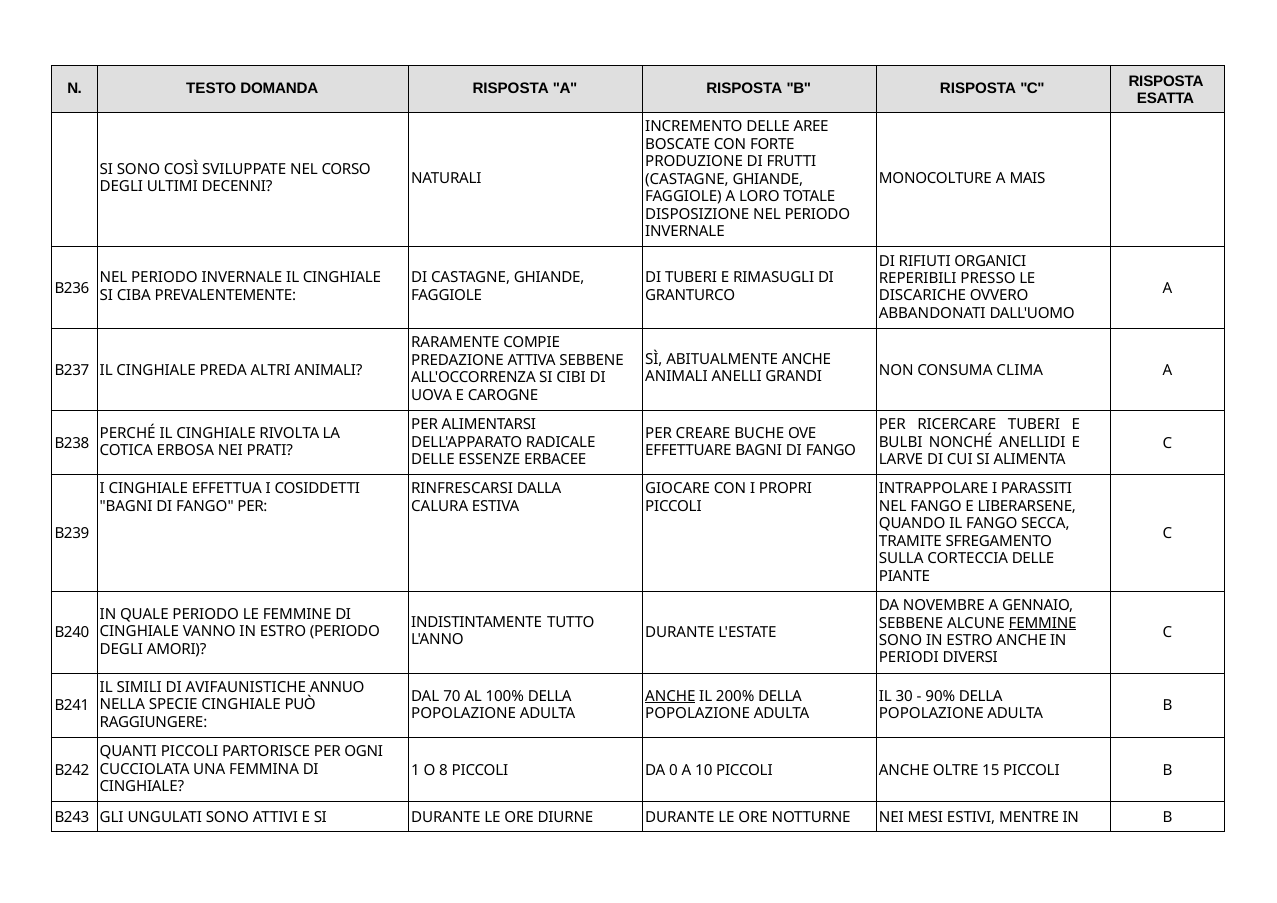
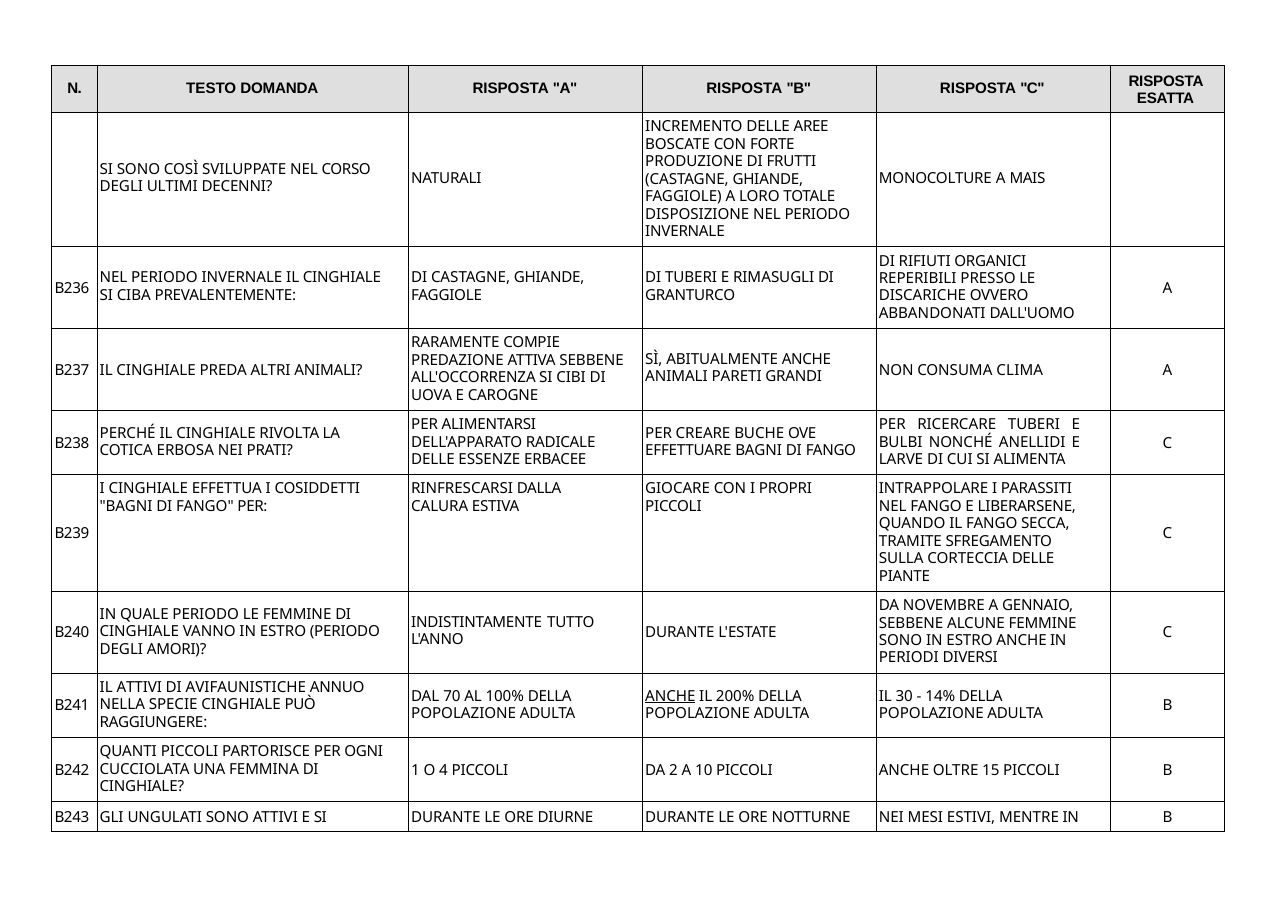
ANELLI: ANELLI -> PARETI (737, 377)
FEMMINE underline: present -> none (1043, 623)
IL SIMILI: SIMILI -> ATTIVI (139, 687)
90%: 90% -> 14% (940, 696)
8: 8 -> 4 (444, 771)
0: 0 -> 2 (674, 771)
